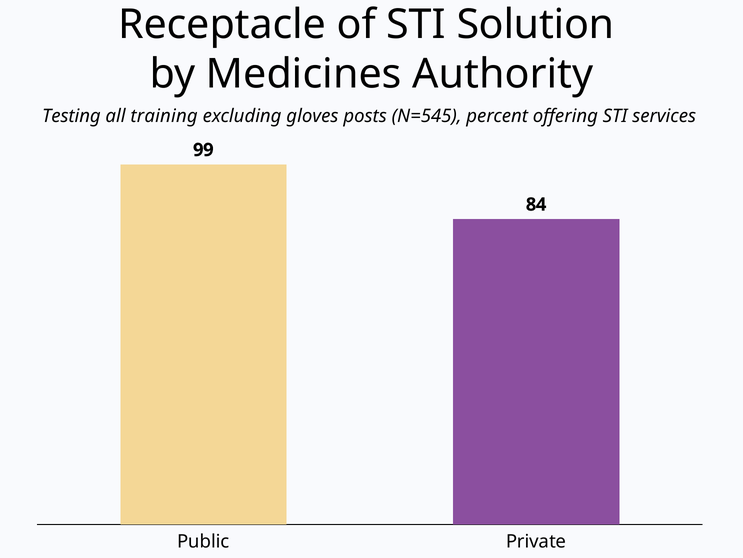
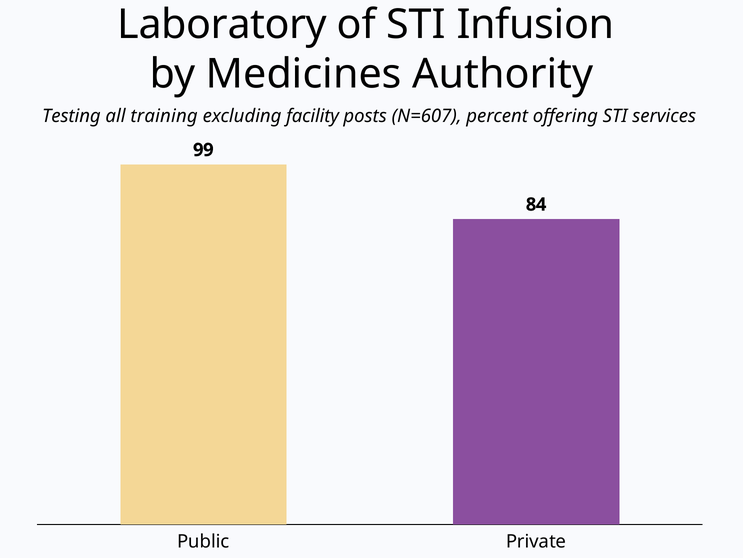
Receptacle: Receptacle -> Laboratory (222, 25)
Solution: Solution -> Infusion (535, 25)
gloves: gloves -> facility (313, 116)
N=545: N=545 -> N=607 (427, 116)
